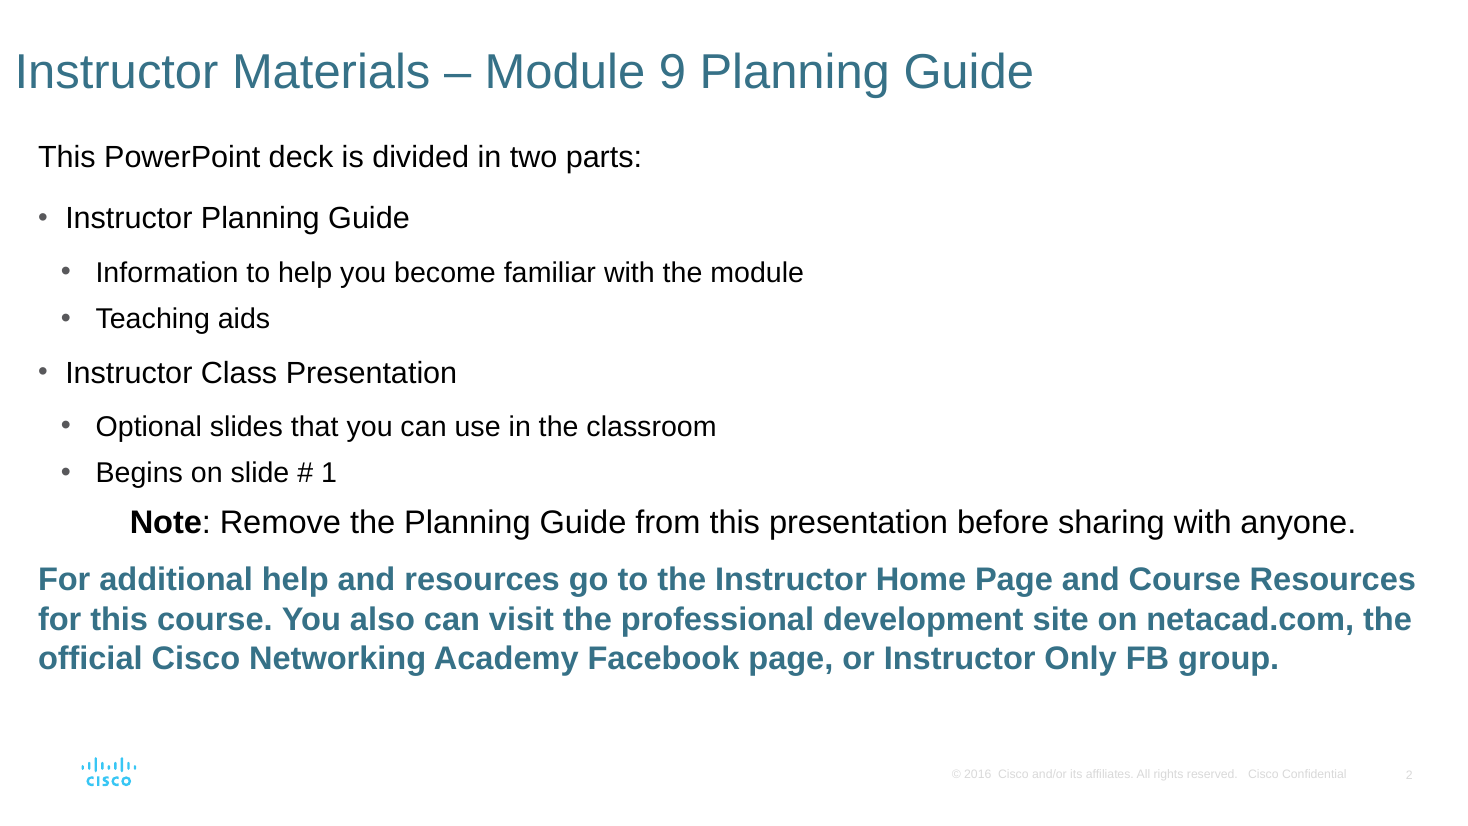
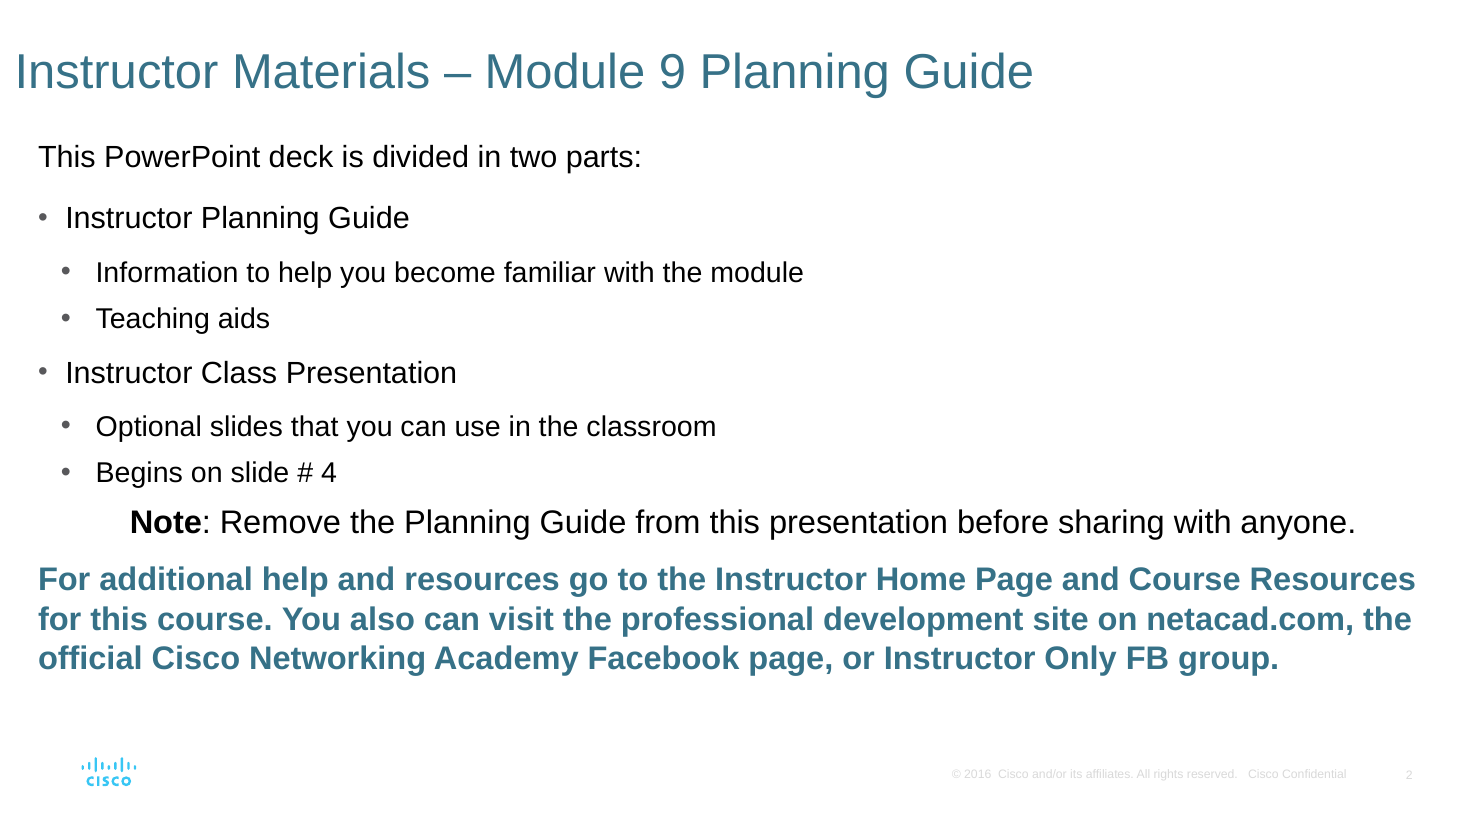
1: 1 -> 4 (329, 473)
